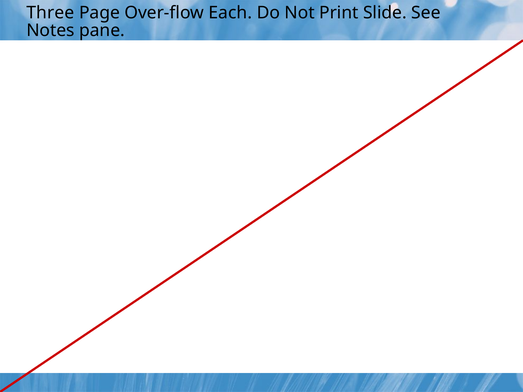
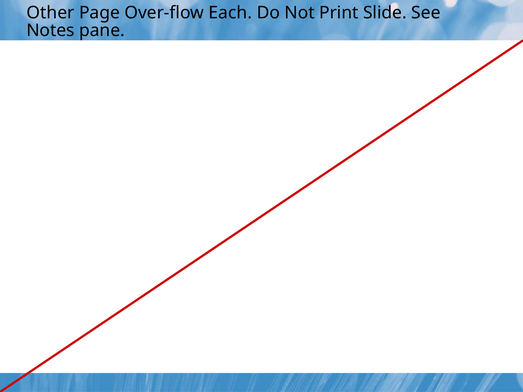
Three: Three -> Other (50, 13)
